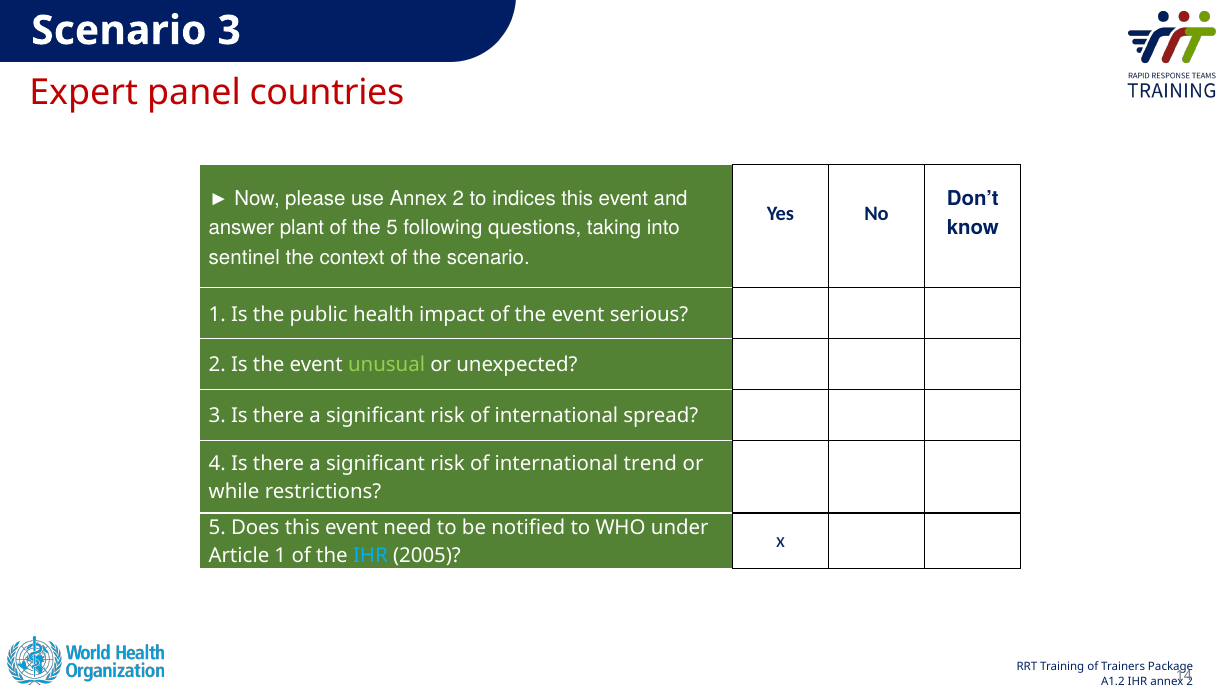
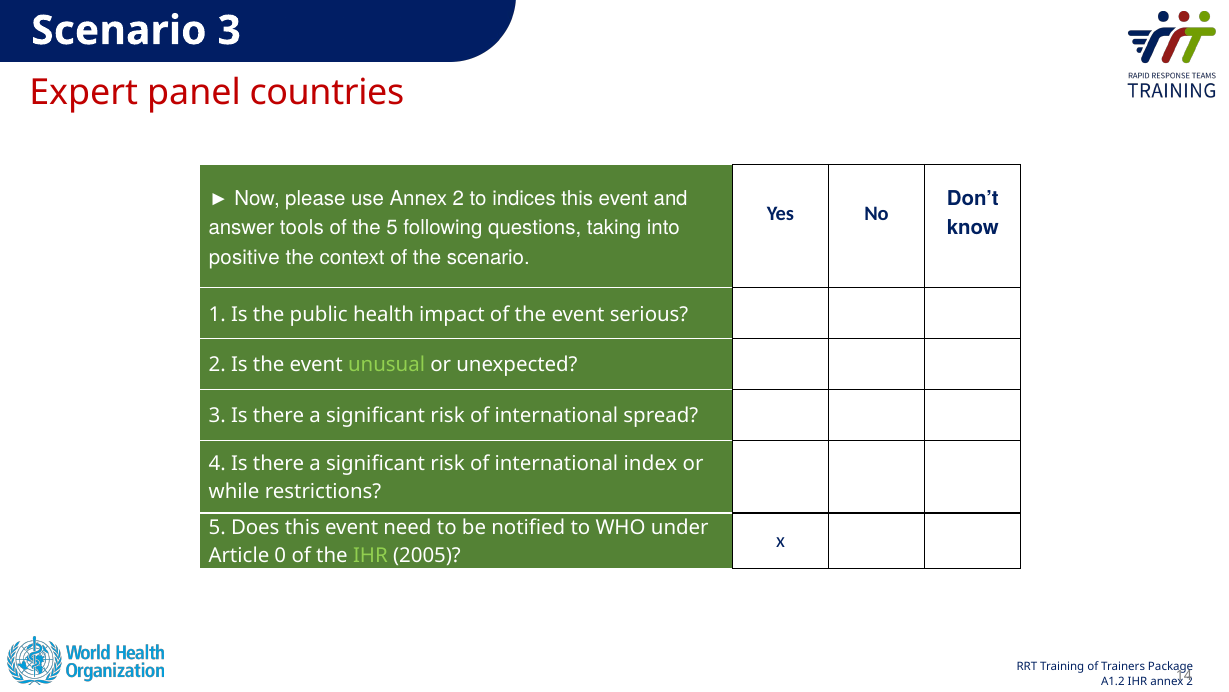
plant: plant -> tools (302, 228)
sentinel: sentinel -> positive (244, 257)
trend: trend -> index (650, 463)
Article 1: 1 -> 0 (280, 555)
IHR colour: light blue -> light green (370, 555)
